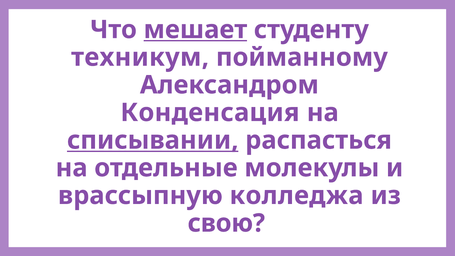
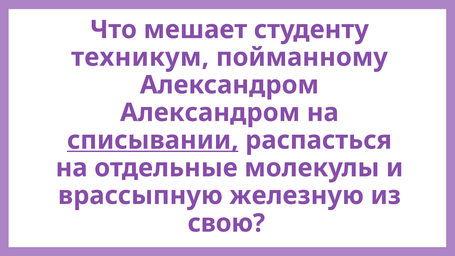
мешает underline: present -> none (195, 30)
Конденсация: Конденсация -> Александром (210, 113)
колледжа: колледжа -> железную (297, 195)
